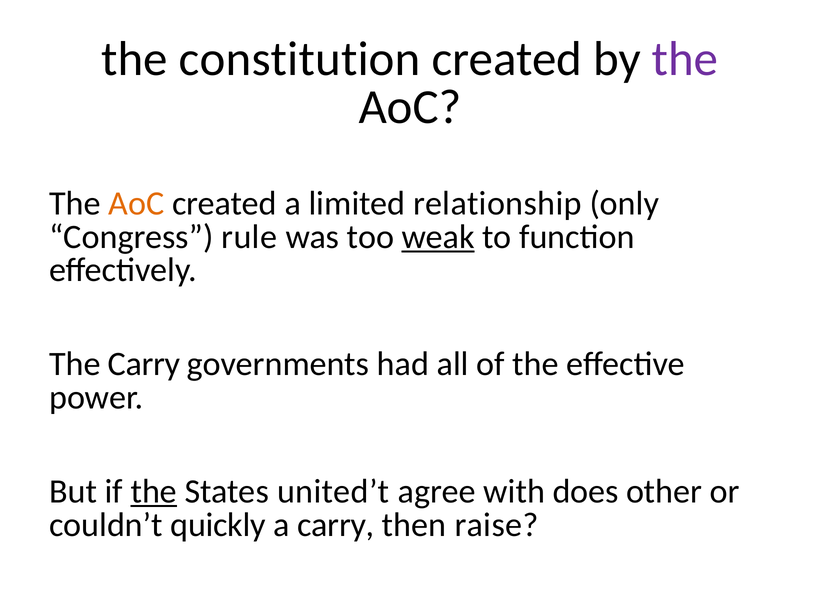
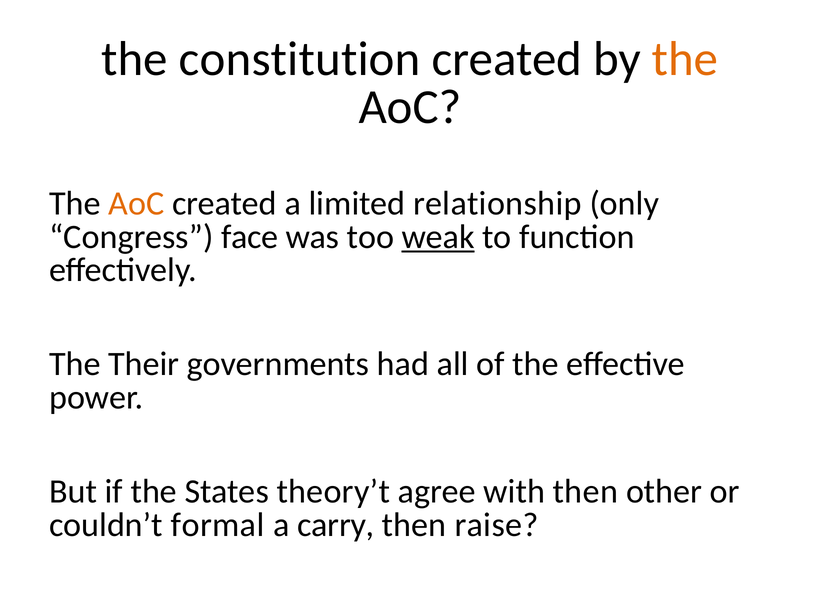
the colour: purple -> orange (685, 59)
rule: rule -> face (250, 237)
The Carry: Carry -> Their (144, 364)
the underline: present -> none (154, 492)
united’t: united’t -> theory’t (333, 492)
with does: does -> then (585, 492)
quickly: quickly -> formal (218, 525)
